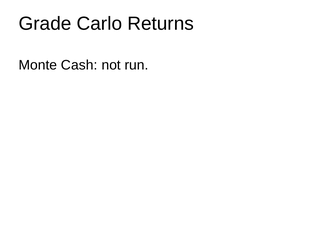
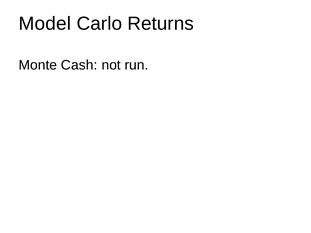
Grade: Grade -> Model (45, 24)
